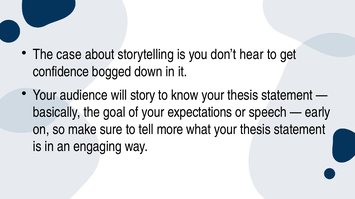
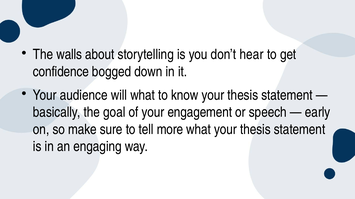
case: case -> walls (69, 55)
will story: story -> what (143, 95)
expectations: expectations -> engagement (200, 113)
